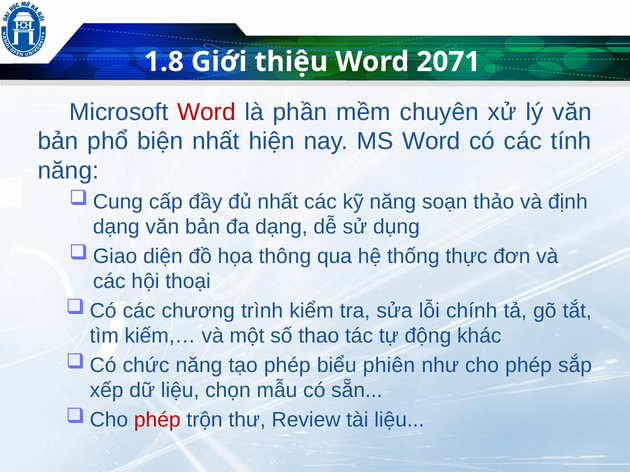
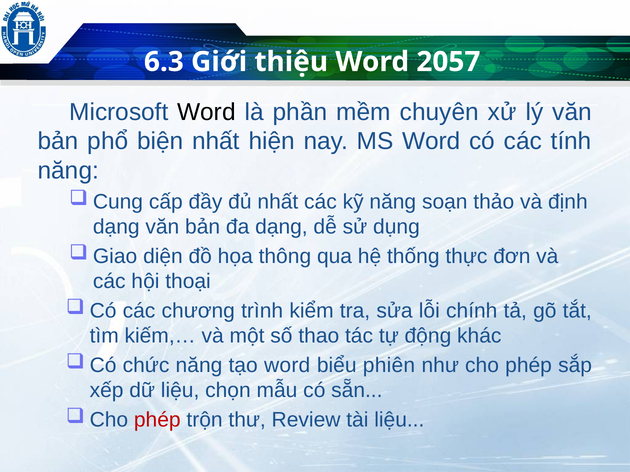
1.8: 1.8 -> 6.3 (164, 62)
2071: 2071 -> 2057 (448, 62)
Word colour: red -> black (207, 112)
tạo phép: phép -> word (287, 366)
